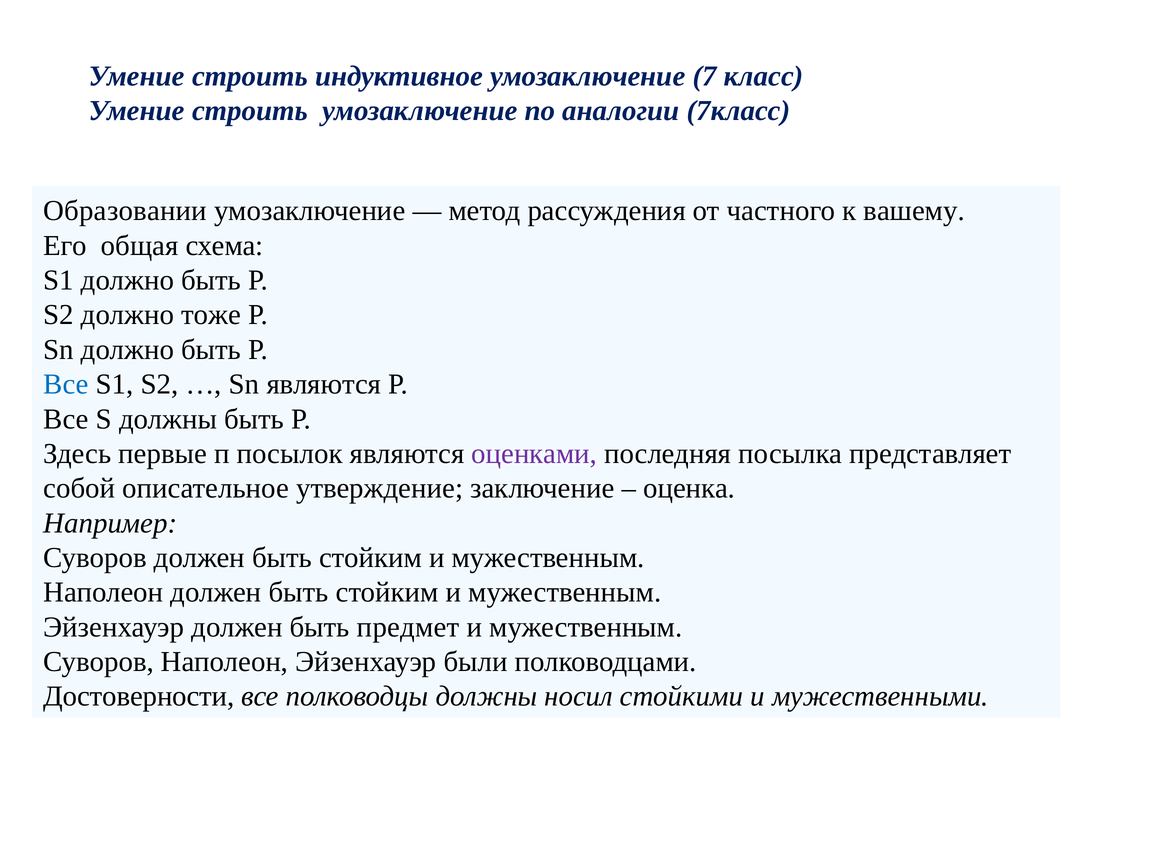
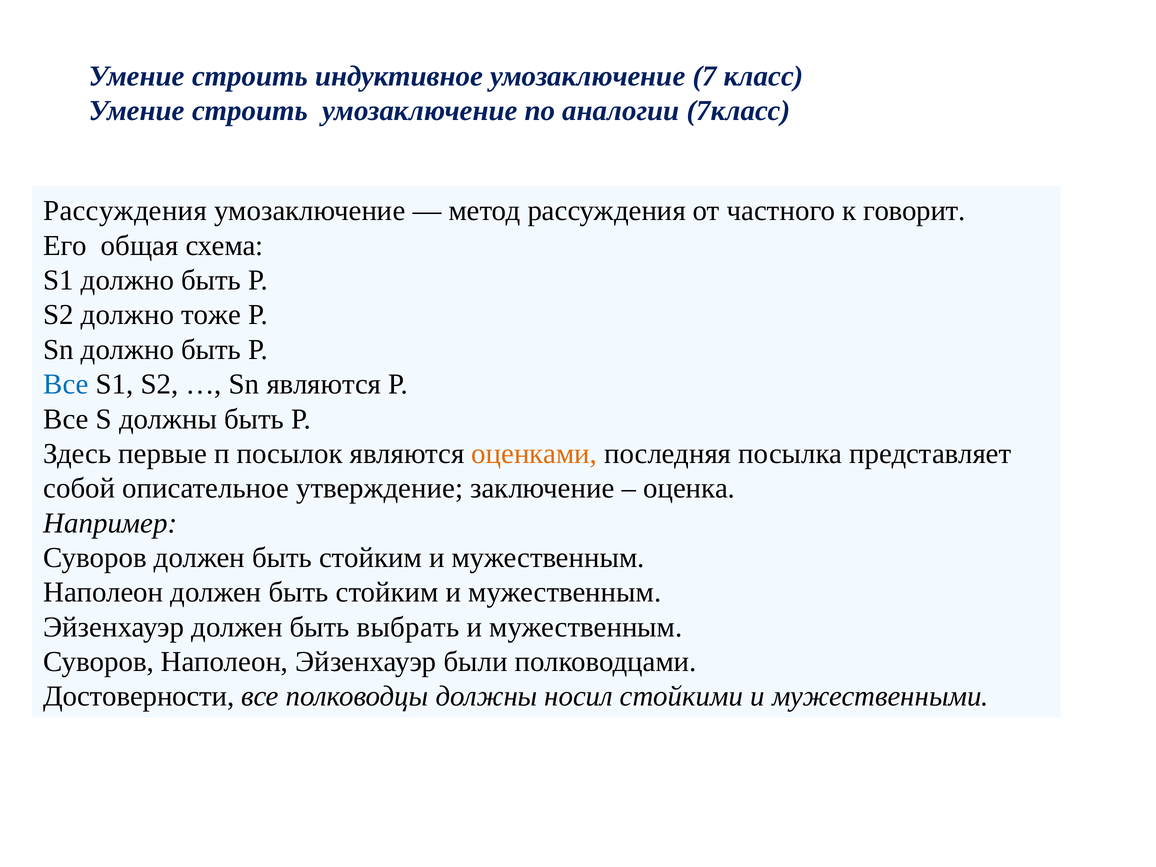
Образовании: Образовании -> Рассуждения (125, 211)
вашему: вашему -> говорит (914, 211)
оценками colour: purple -> orange (534, 454)
предмет: предмет -> выбрать (408, 627)
